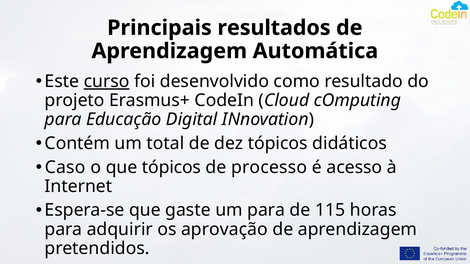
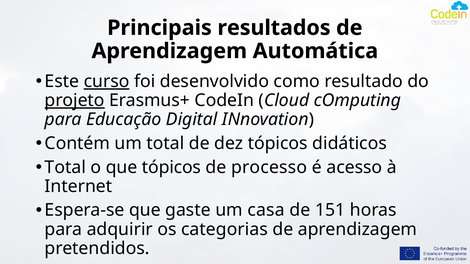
projeto underline: none -> present (75, 101)
Caso: Caso -> Total (65, 168)
um para: para -> casa (266, 210)
115: 115 -> 151 (330, 210)
aprovação: aprovação -> categorias (224, 230)
